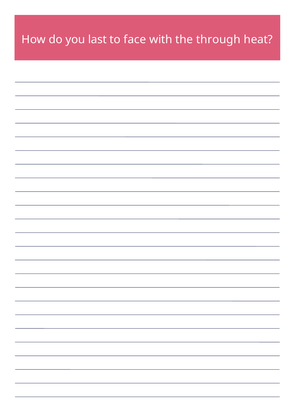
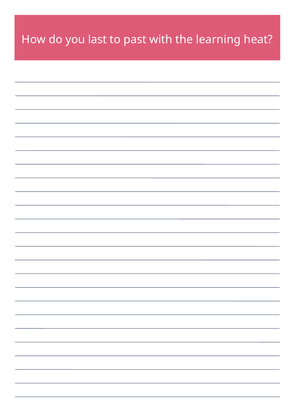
face: face -> past (135, 40)
through: through -> learning (218, 40)
